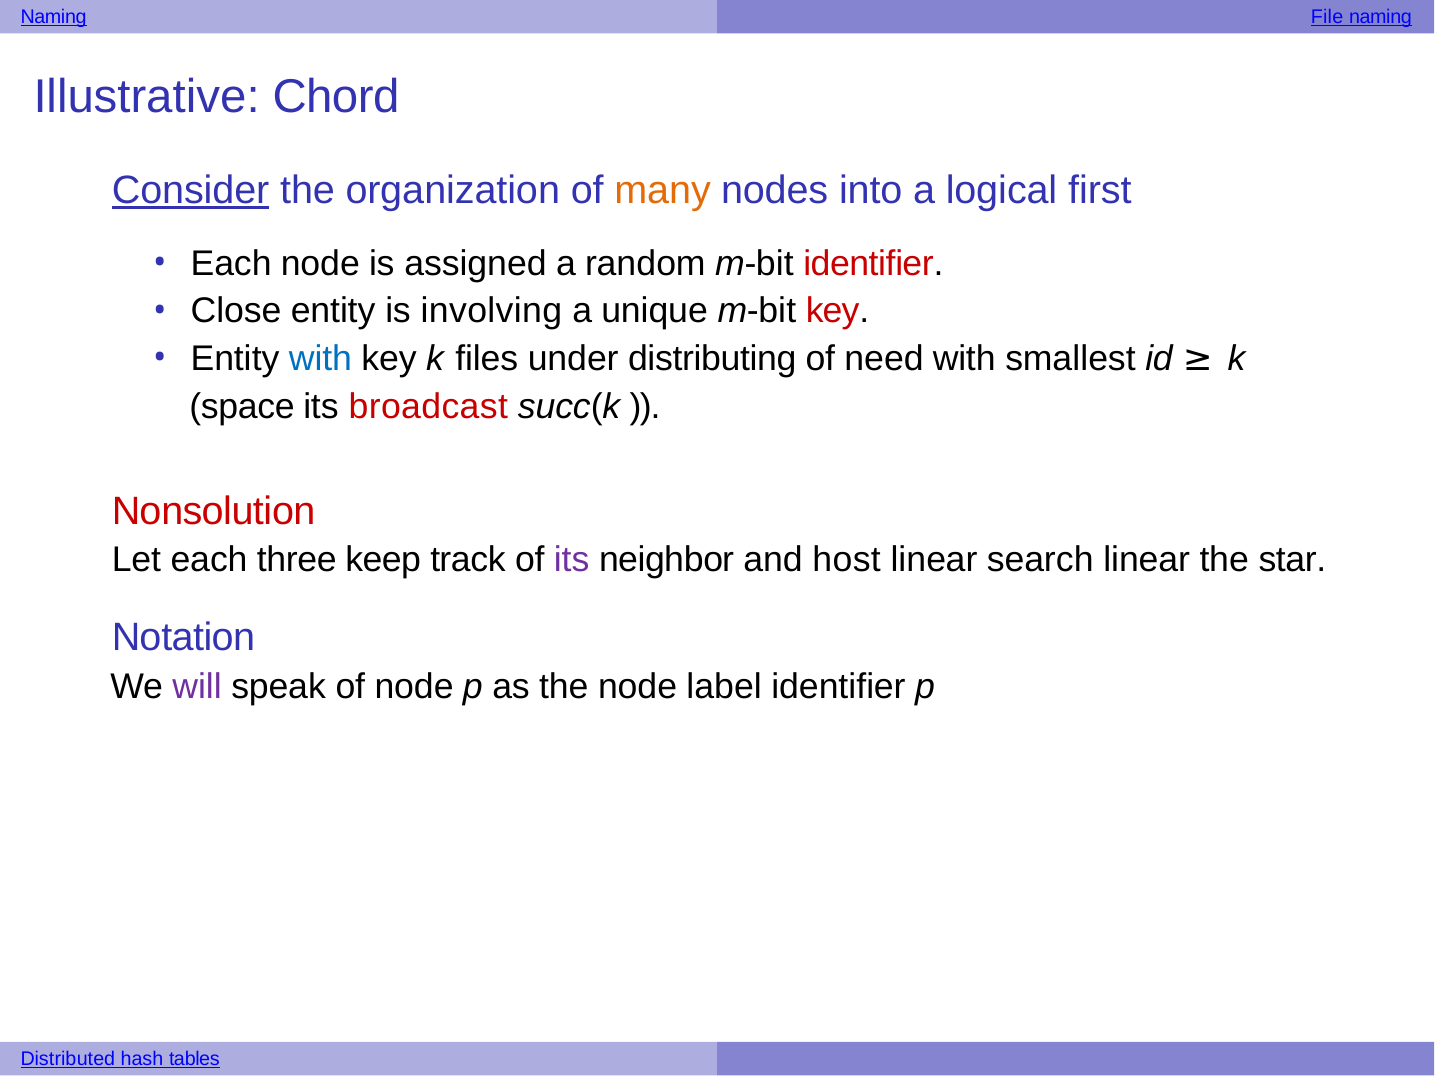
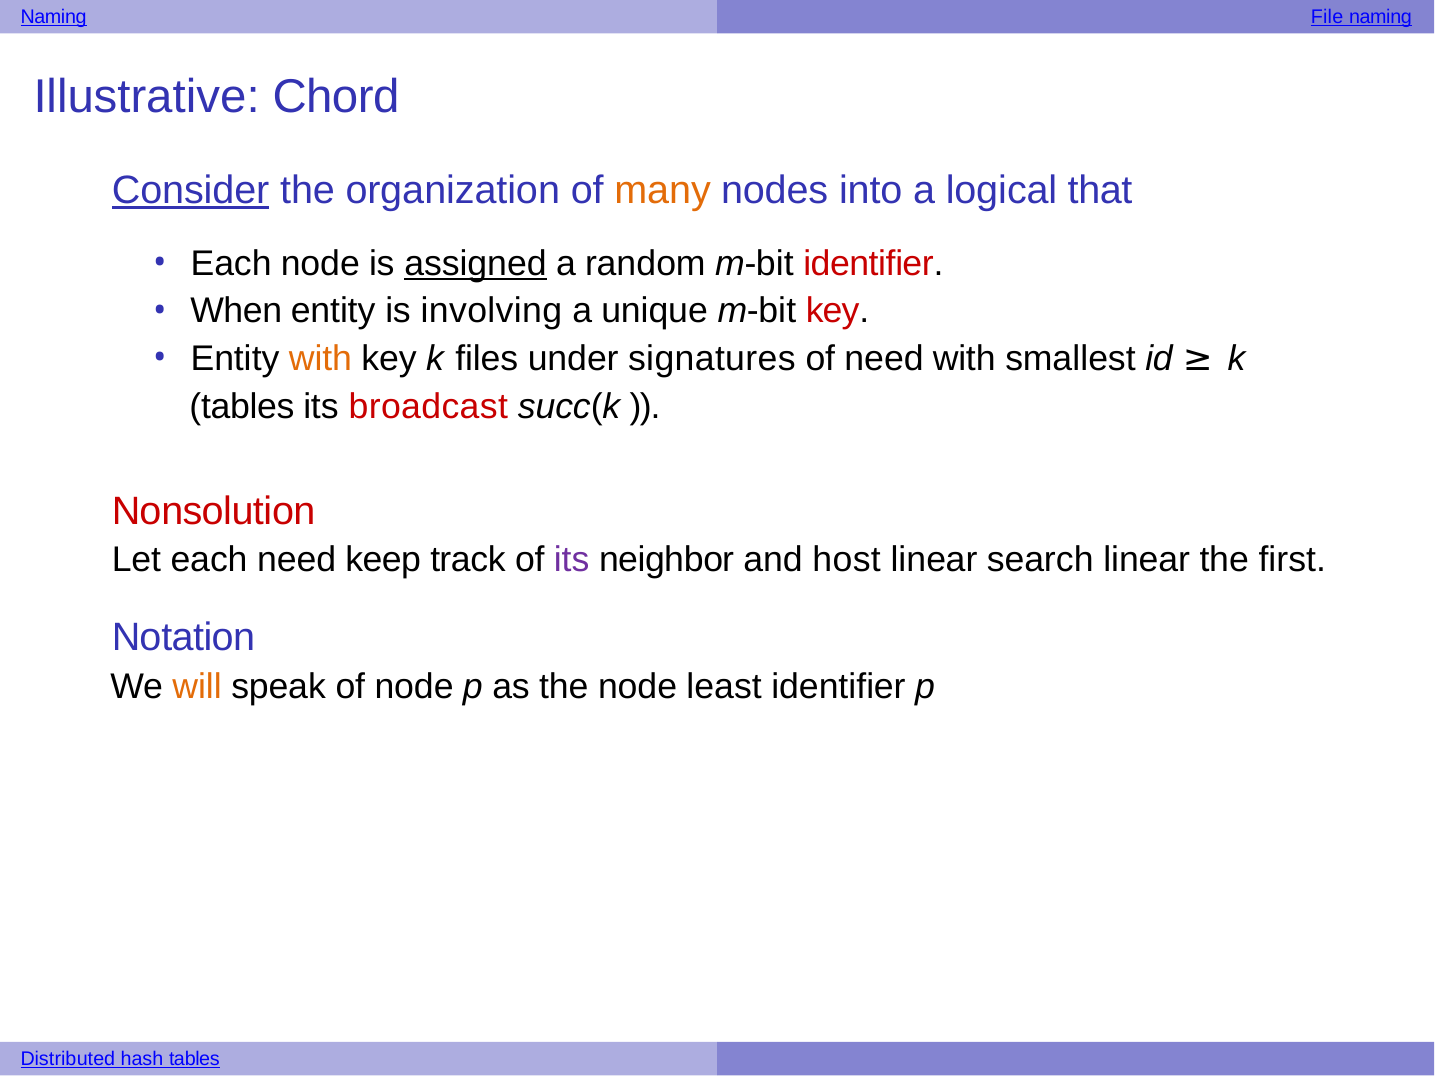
first: first -> that (1100, 190)
assigned underline: none -> present (475, 263)
Close: Close -> When (236, 311)
with colour: blue -> orange (320, 359)
distributing: distributing -> signatures (712, 359)
space: space -> tables (242, 407)
each three: three -> need (297, 560)
star: star -> first (1292, 560)
will colour: purple -> orange (197, 687)
label: label -> least (724, 687)
